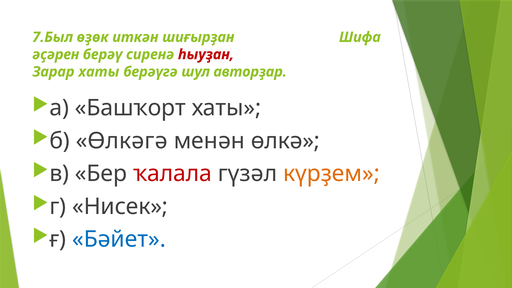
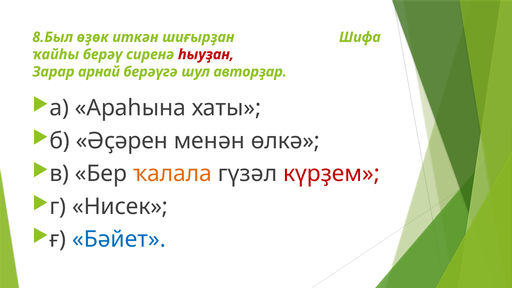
7.Был: 7.Был -> 8.Был (53, 37)
әҫәрен: әҫәрен -> ҡайһы (56, 54)
Зарар хаты: хаты -> арнай (99, 72)
Башҡорт: Башҡорт -> Араһына (130, 108)
Өлкәгә: Өлкәгә -> Әҫәрен (122, 141)
ҡалала colour: red -> orange (173, 174)
күрҙем colour: orange -> red (332, 174)
